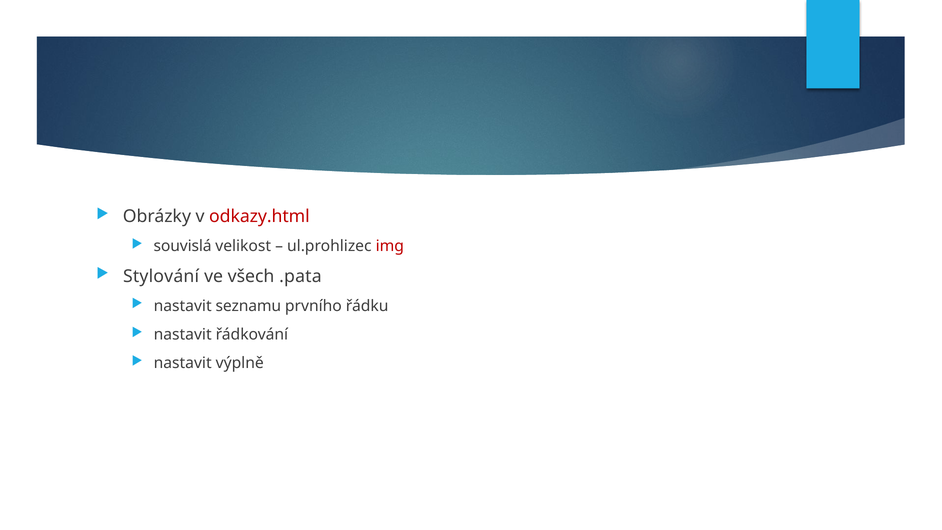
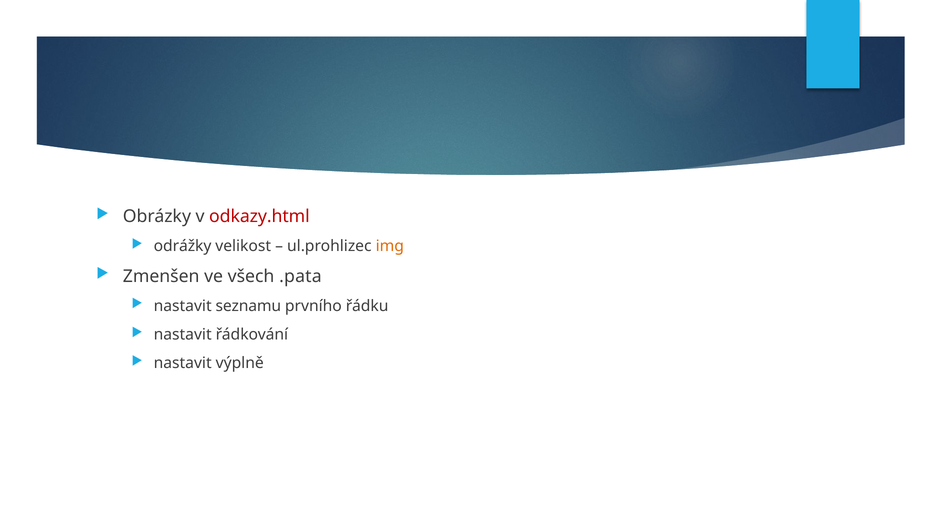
souvislá: souvislá -> odrážky (183, 246)
img colour: red -> orange (390, 246)
Stylování: Stylování -> Zmenšen (161, 276)
